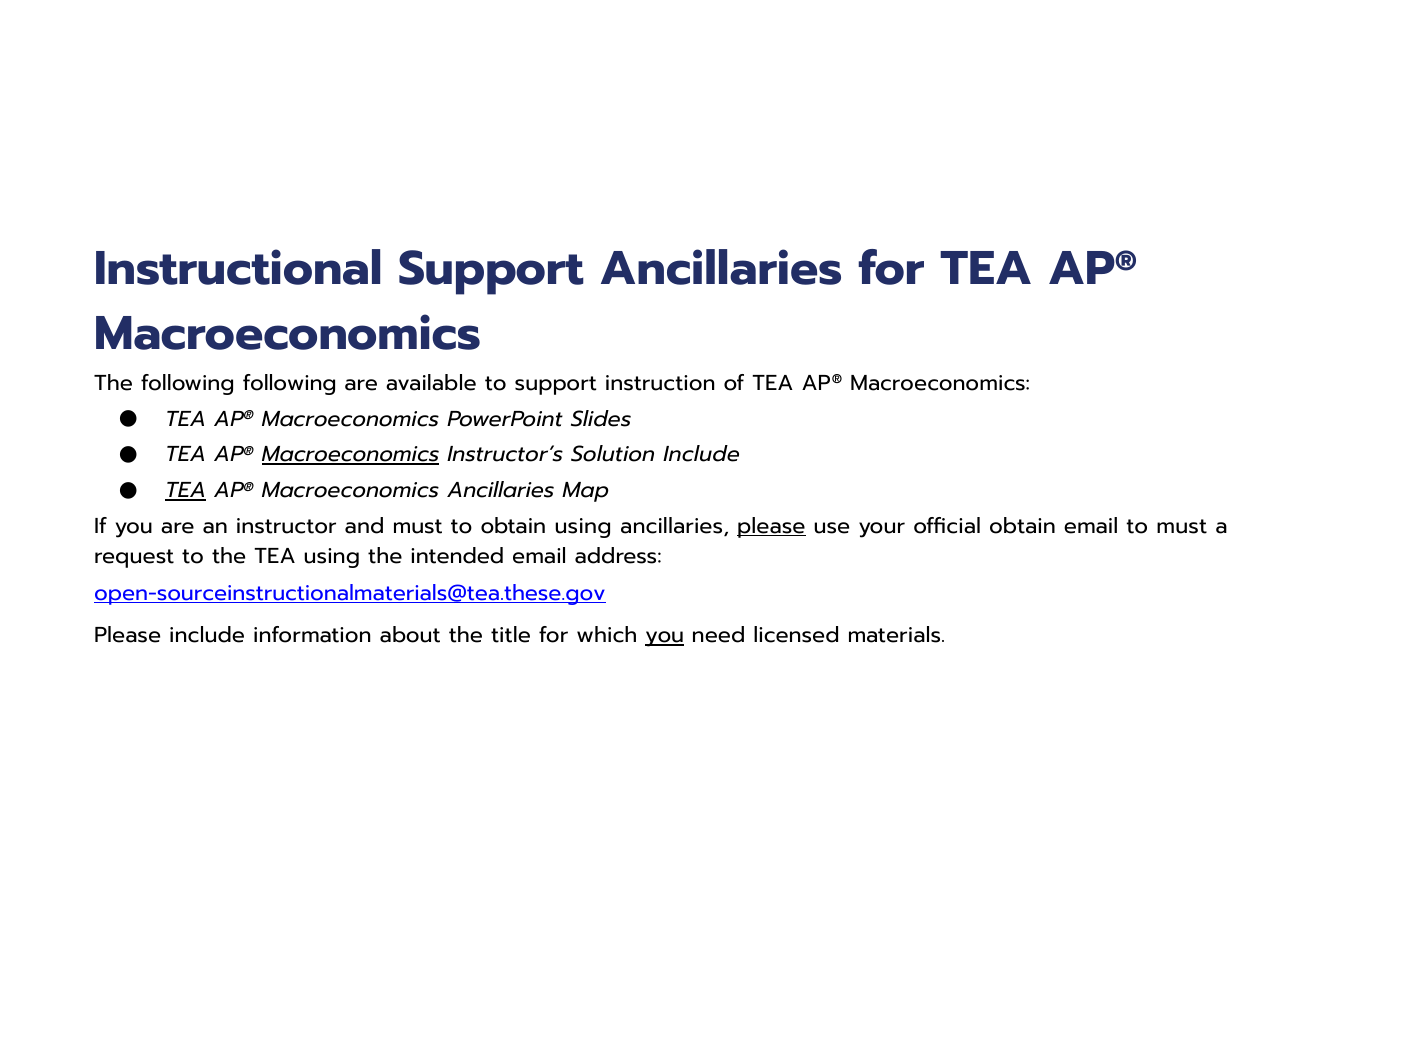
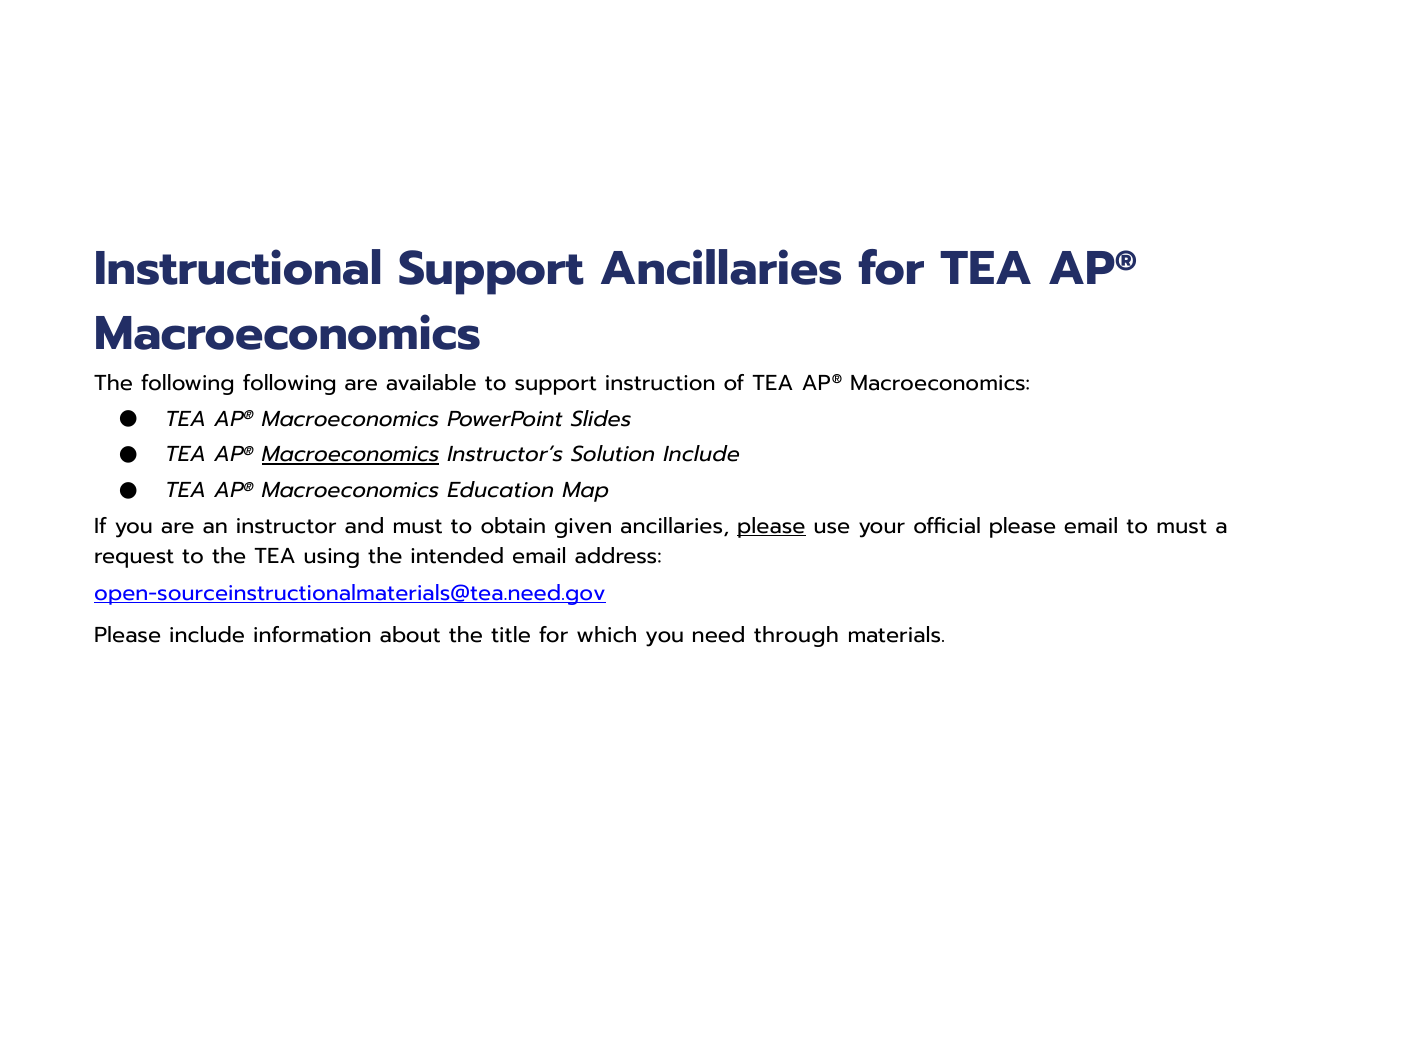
TEA underline: present -> none (186, 490)
Macroeconomics Ancillaries: Ancillaries -> Education (501, 490)
obtain using: using -> given (583, 526)
official obtain: obtain -> please (1023, 526)
open-sourceinstructionalmaterials@tea.these.gov: open-sourceinstructionalmaterials@tea.these.gov -> open-sourceinstructionalmaterials@tea.need.gov (350, 593)
you underline: present -> none (665, 635)
licensed: licensed -> through (796, 635)
